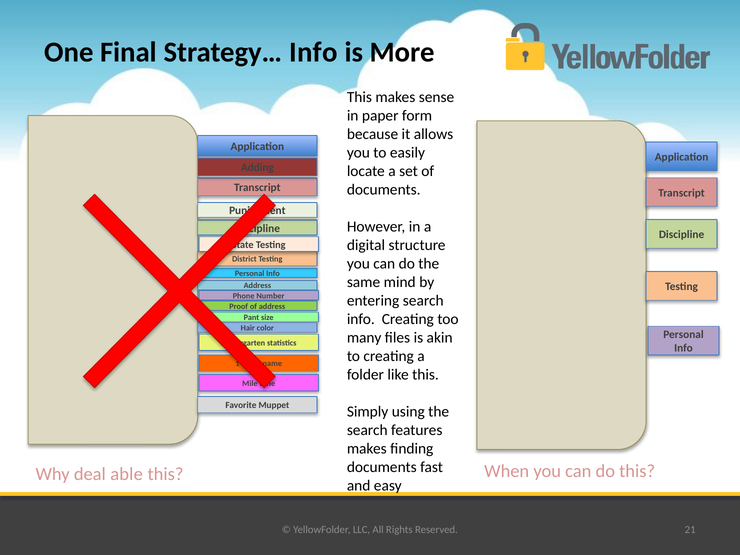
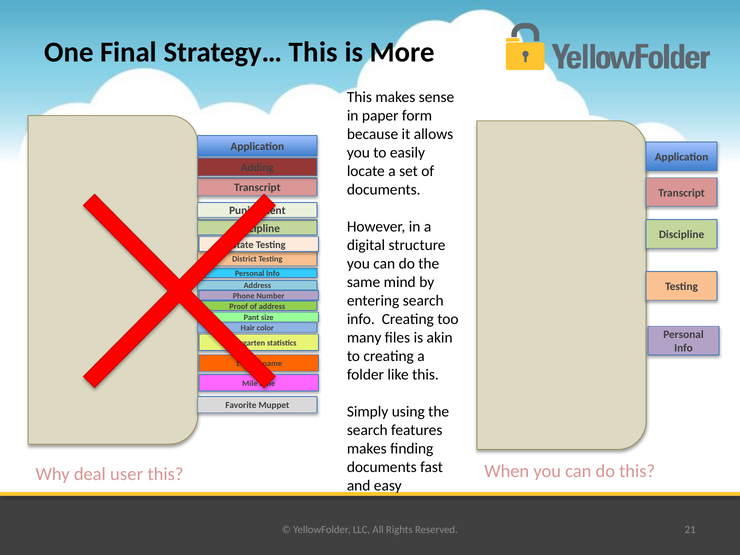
Strategy… Info: Info -> This (313, 52)
able: able -> user (127, 474)
